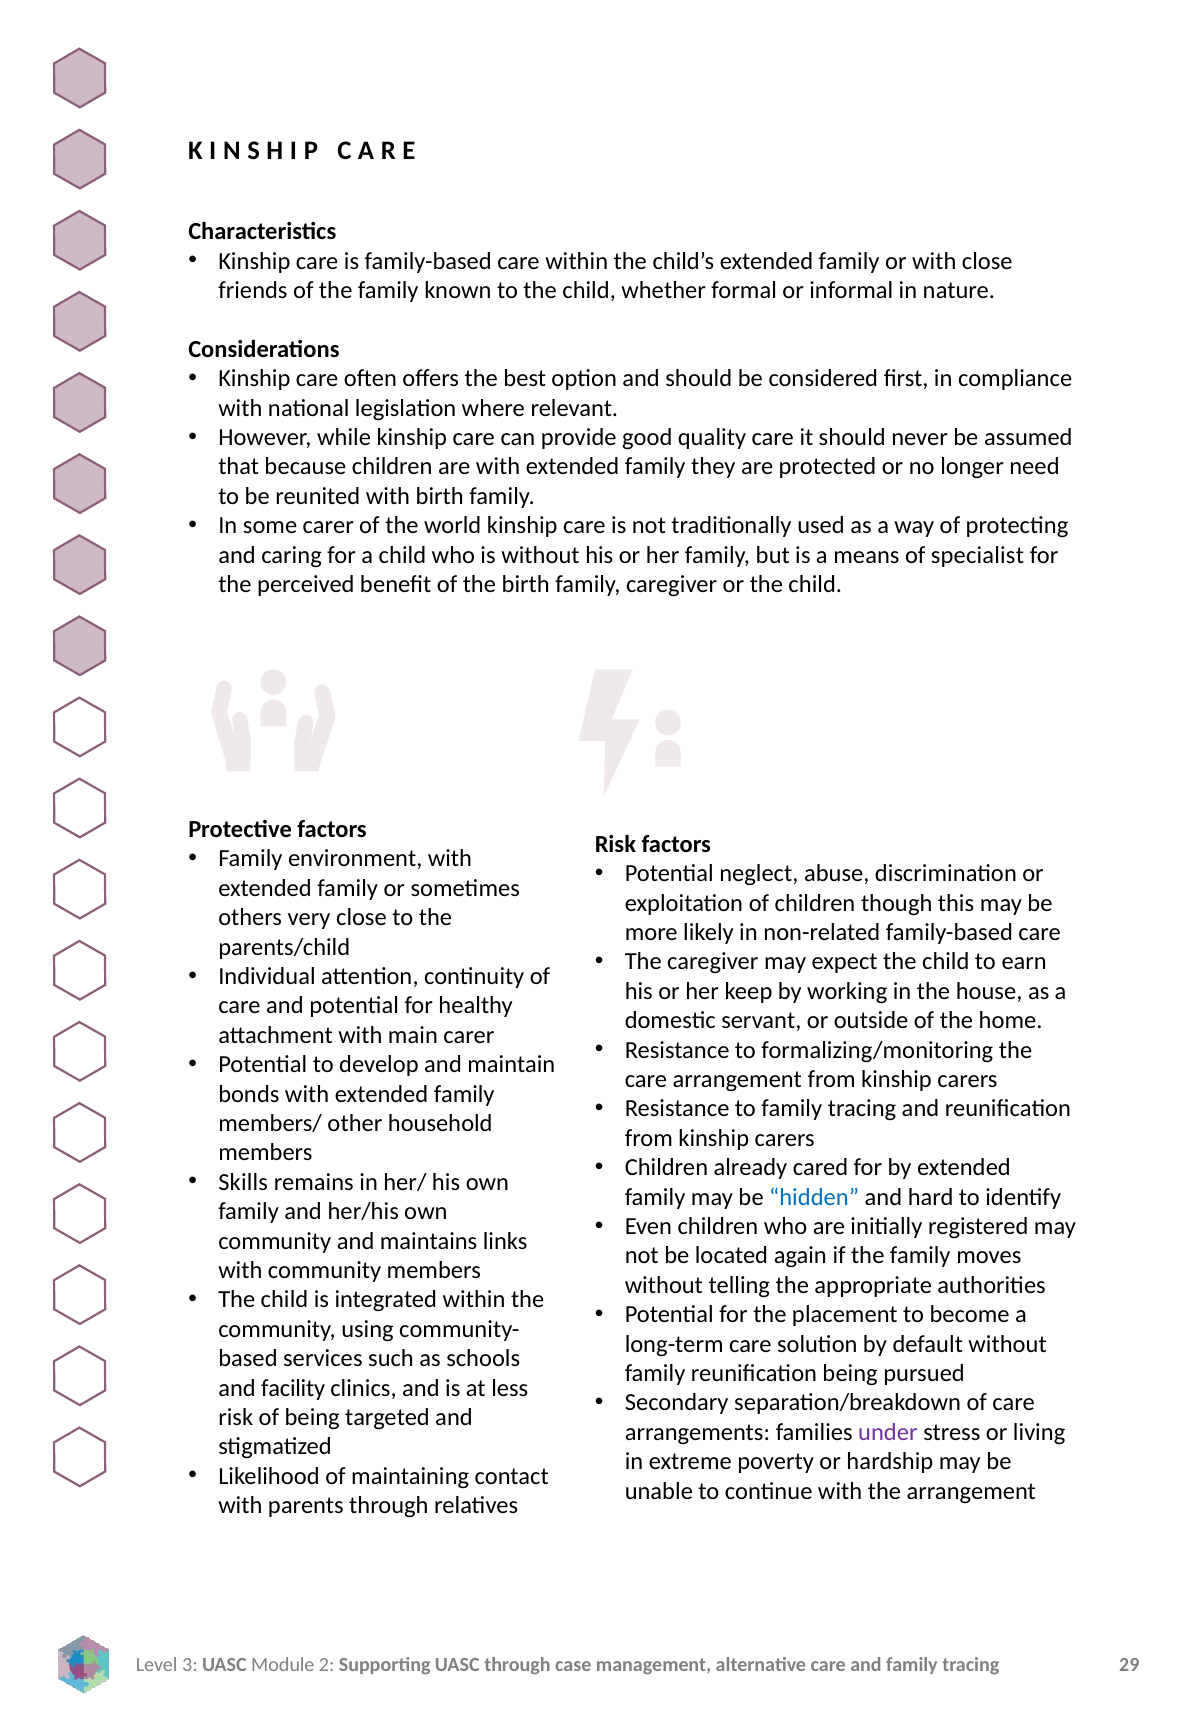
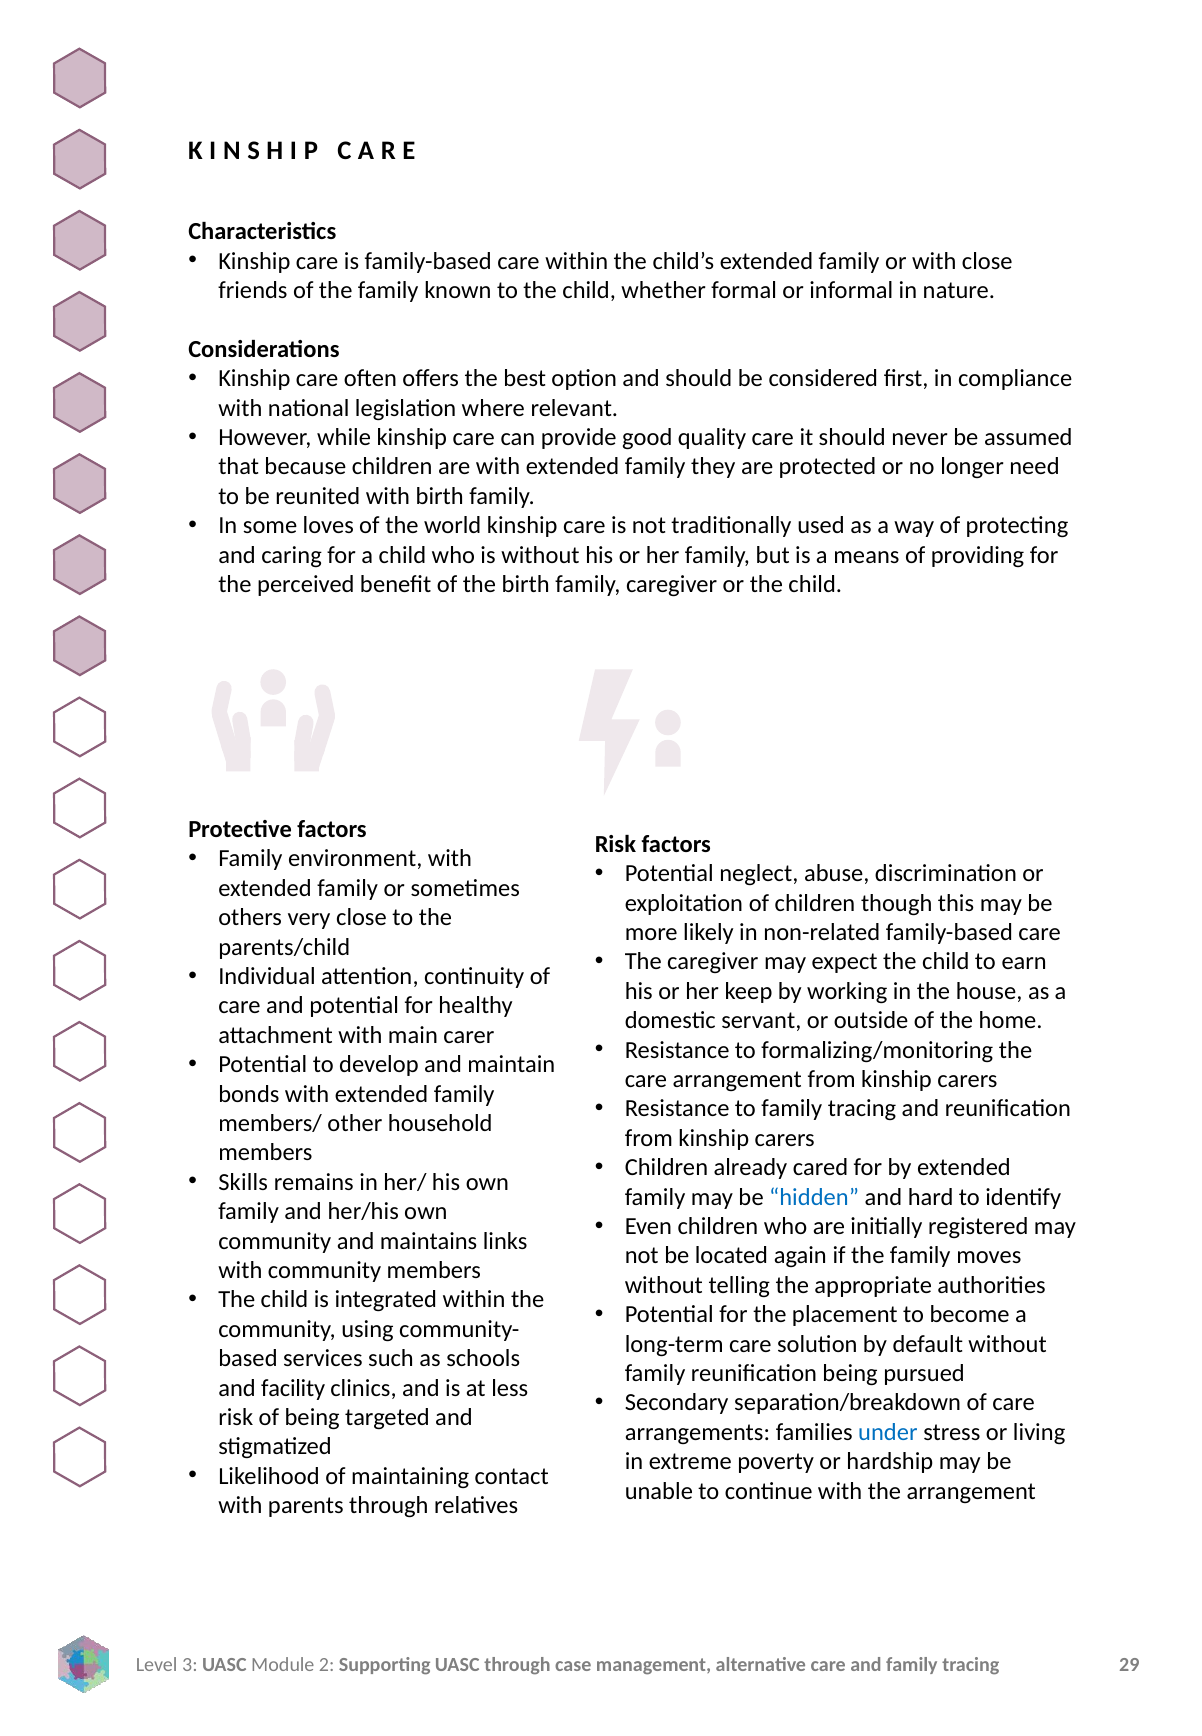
some carer: carer -> loves (328, 526)
specialist: specialist -> providing (978, 555)
under colour: purple -> blue (888, 1432)
